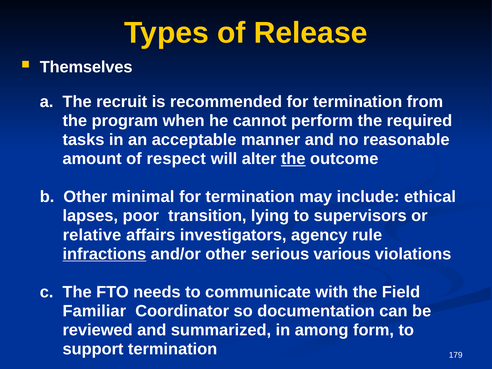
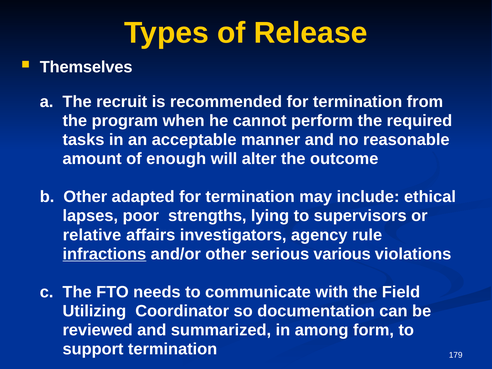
respect: respect -> enough (176, 159)
the underline: present -> none (293, 159)
minimal: minimal -> adapted (143, 197)
transition: transition -> strengths (207, 216)
Familiar: Familiar -> Utilizing (94, 311)
